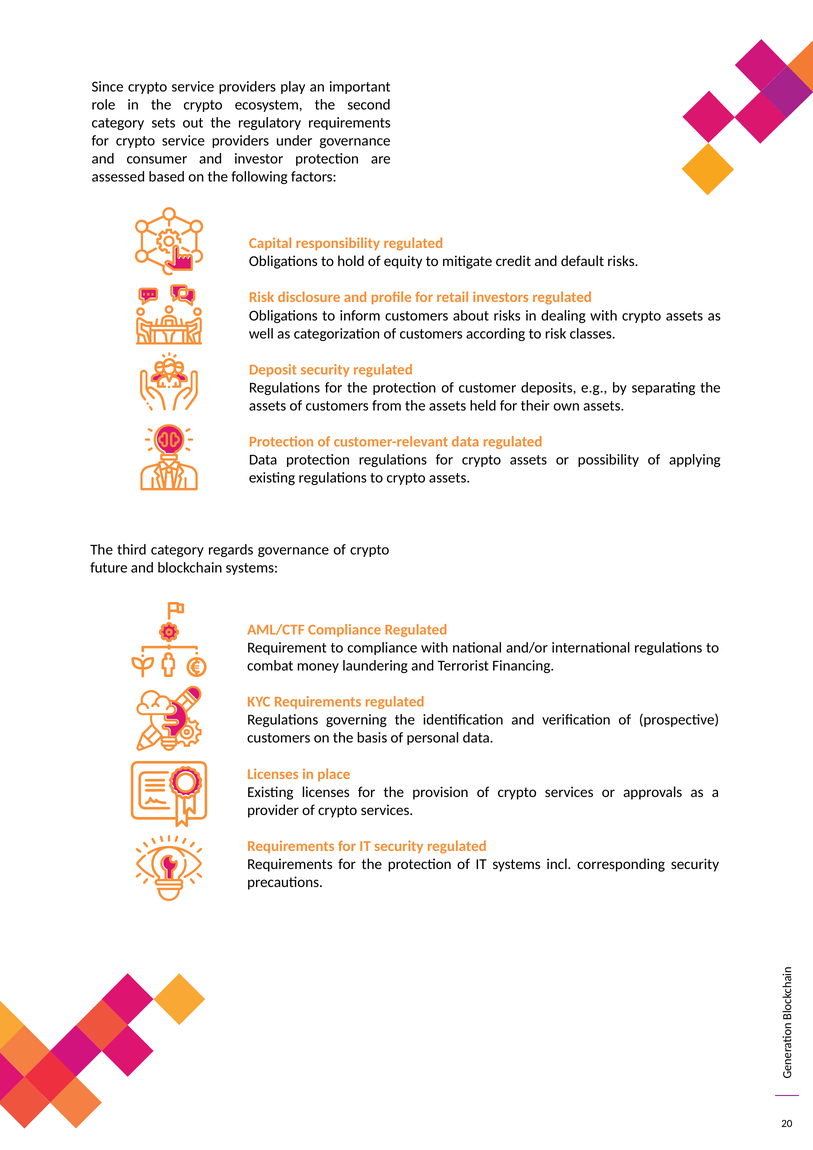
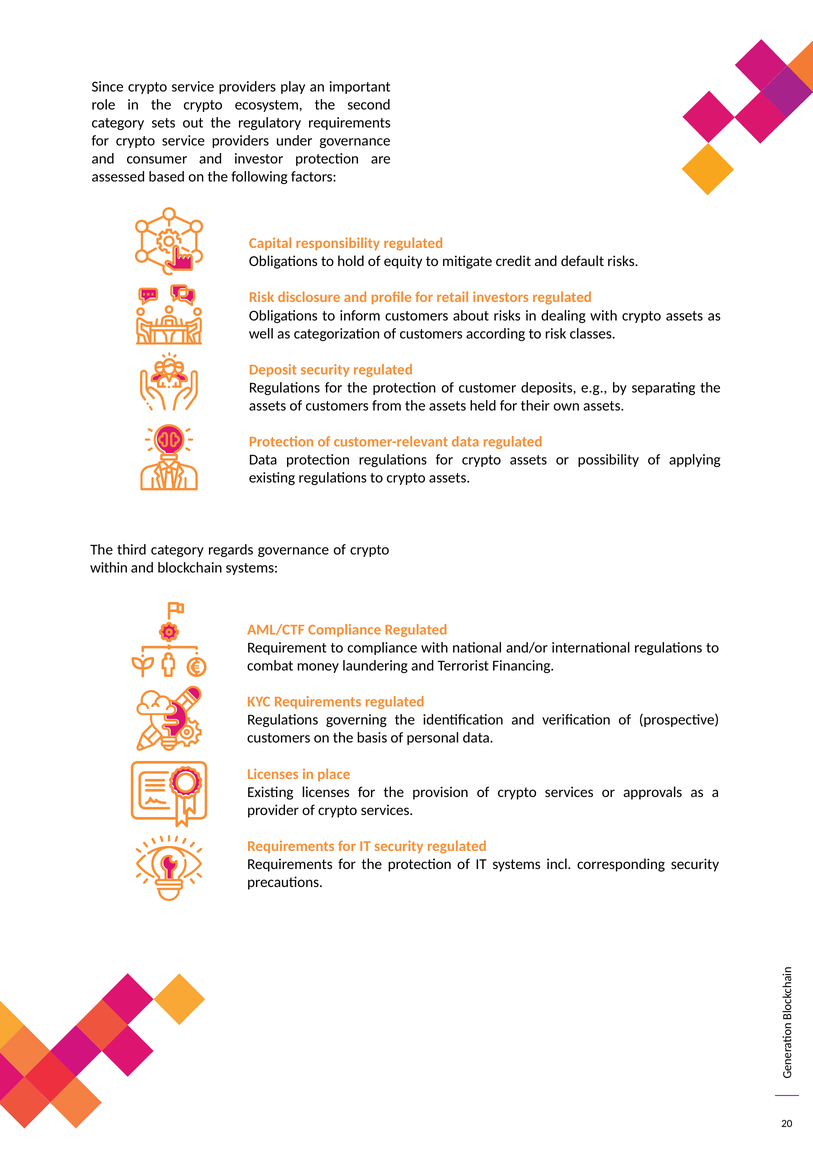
future: future -> within (109, 568)
